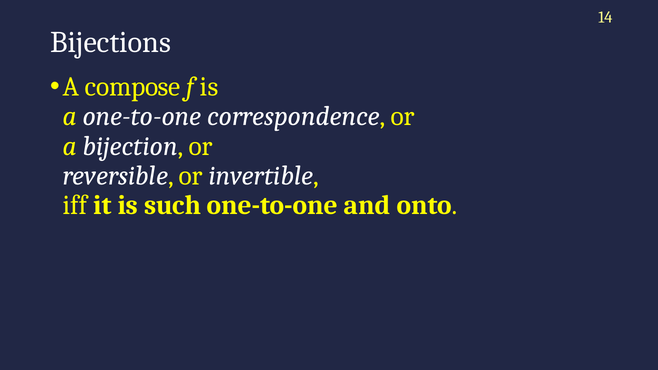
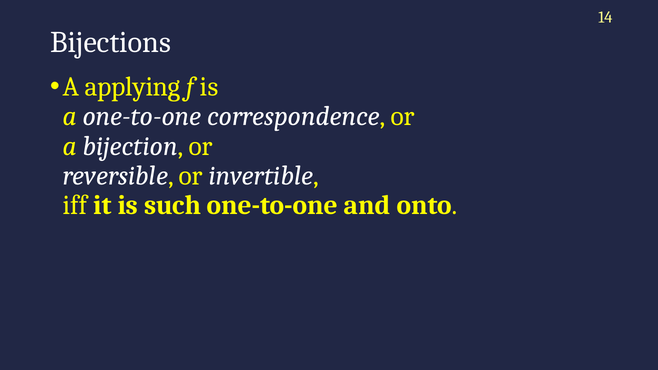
compose: compose -> applying (133, 87)
